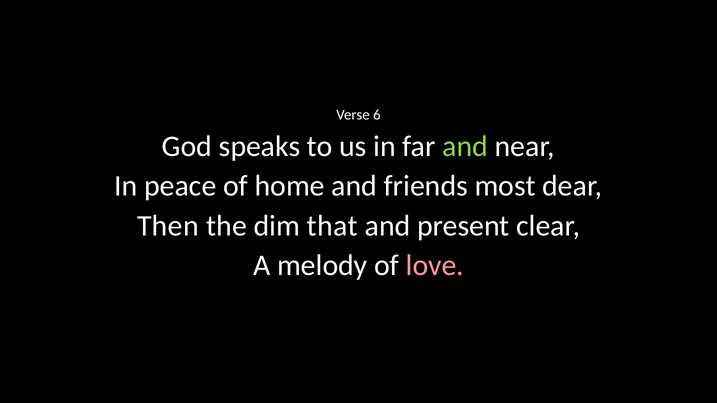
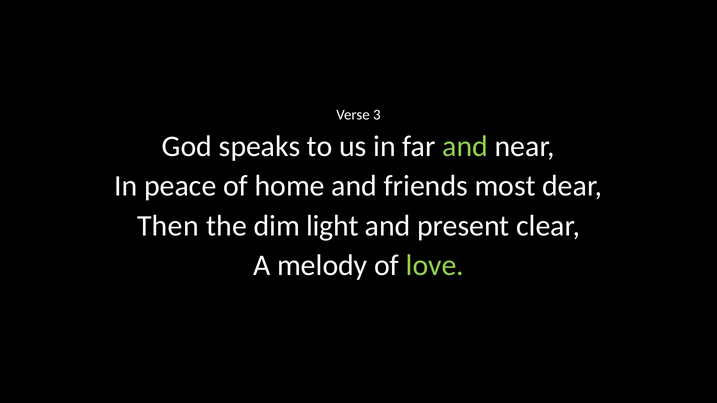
6: 6 -> 3 (377, 115)
that: that -> light (332, 226)
love colour: pink -> light green (435, 266)
